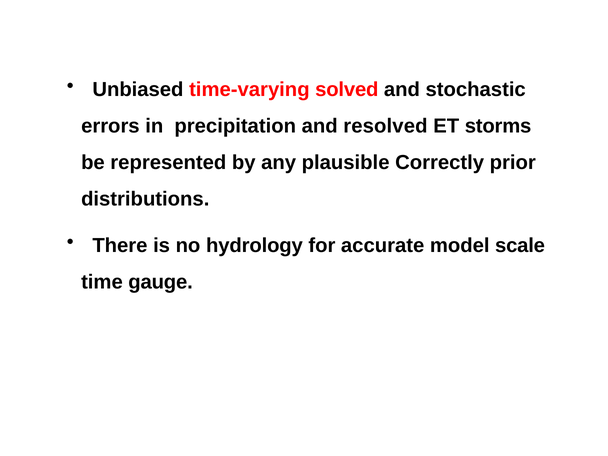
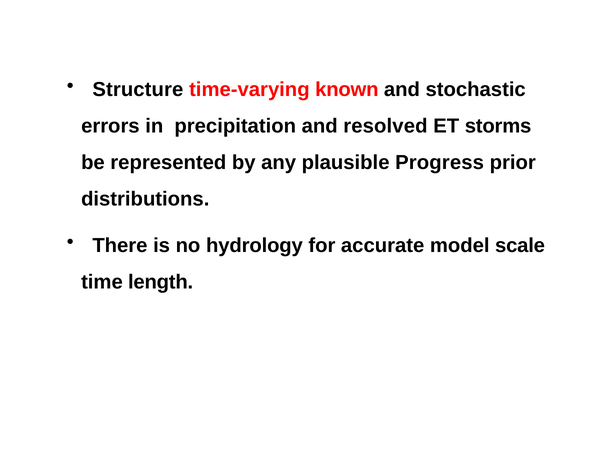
Unbiased: Unbiased -> Structure (138, 90)
solved: solved -> known (347, 90)
Correctly: Correctly -> Progress (440, 162)
gauge: gauge -> length (161, 282)
